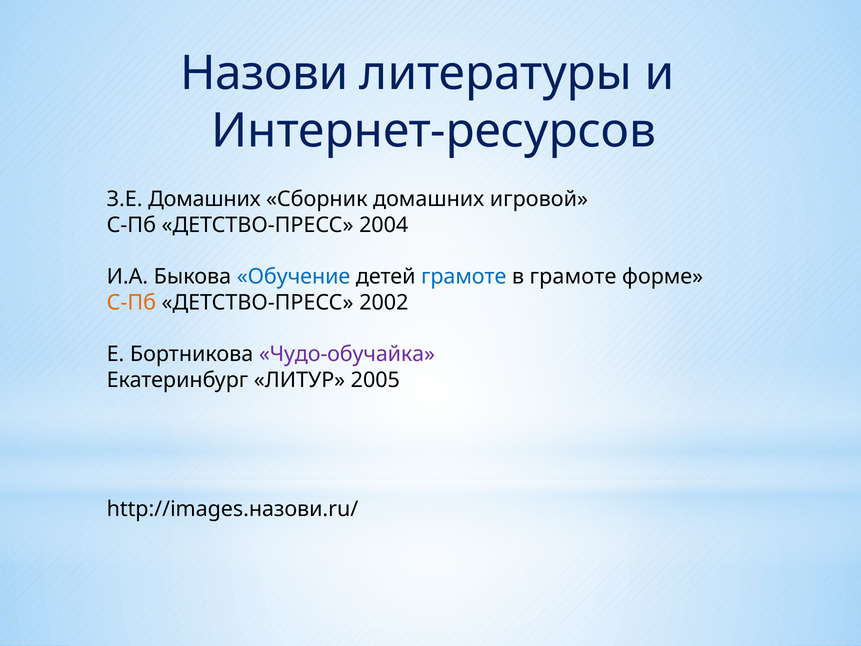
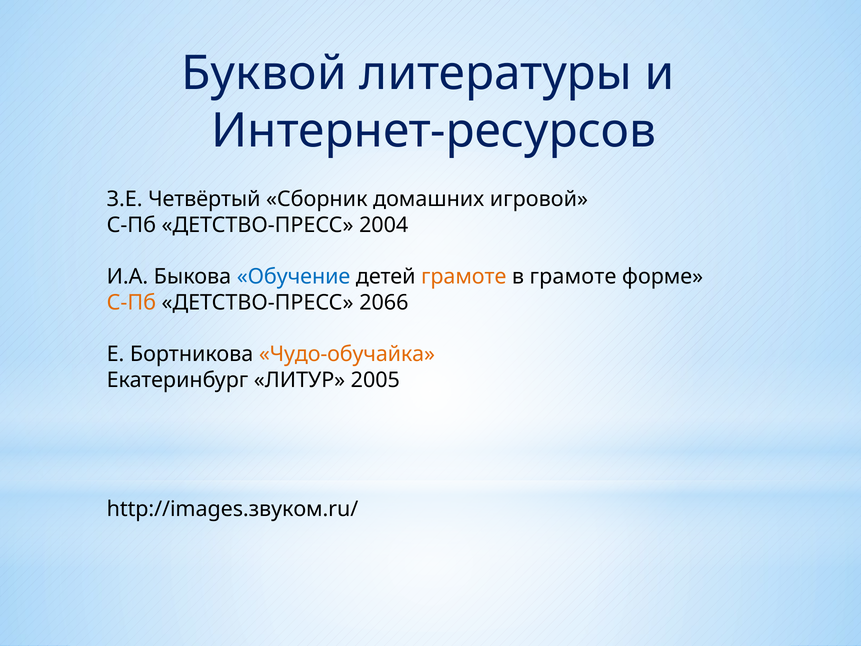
Назови: Назови -> Буквой (264, 73)
З.Е Домашних: Домашних -> Четвёртый (204, 199)
грамоте colour: blue -> orange (464, 277)
2002: 2002 -> 2066 (384, 302)
Чудо-обучайка colour: purple -> orange (347, 354)
http://images.назови.ru/: http://images.назови.ru/ -> http://images.звуком.ru/ (232, 509)
